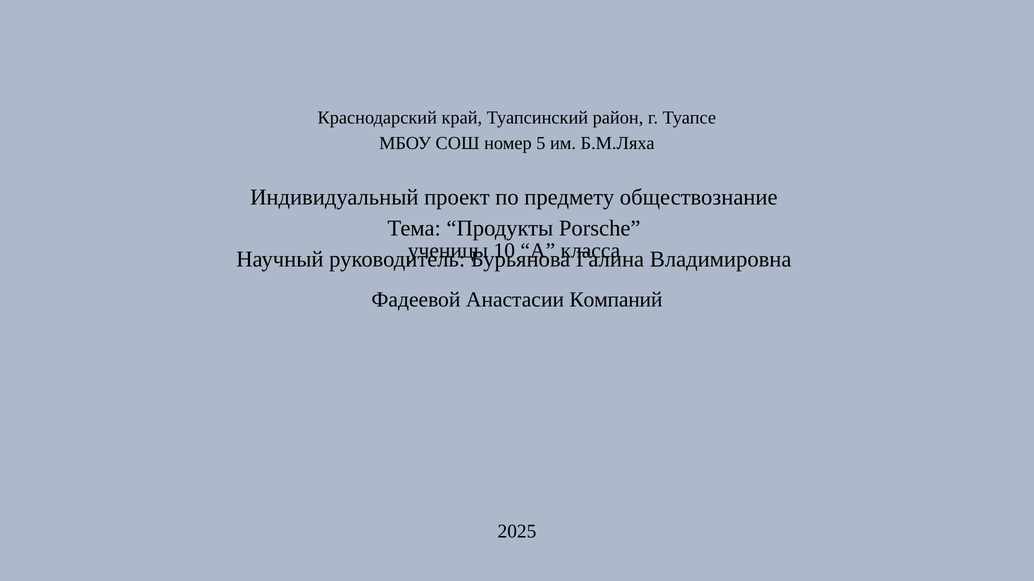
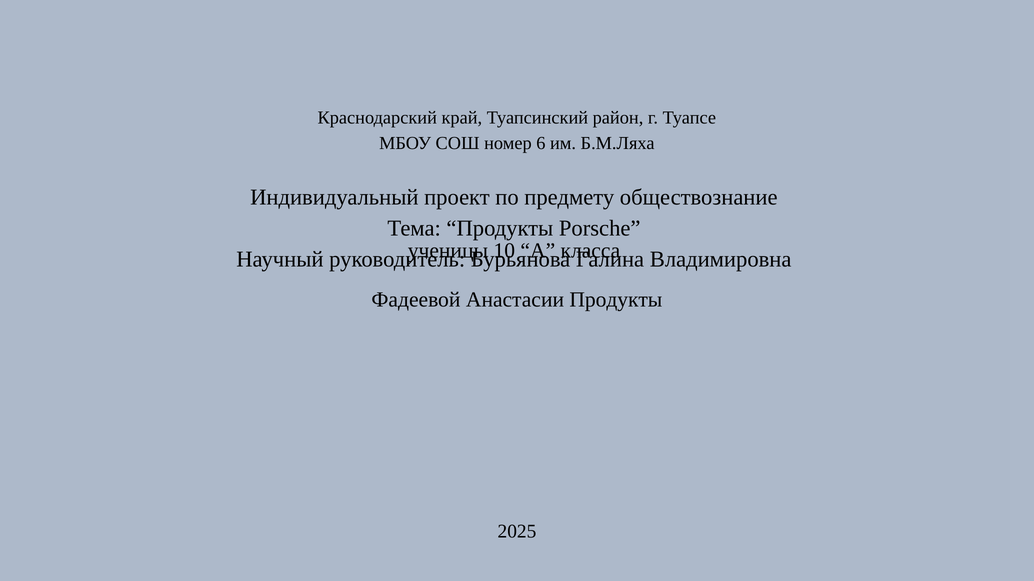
5: 5 -> 6 (541, 143)
Анастасии Компаний: Компаний -> Продукты (616, 300)
